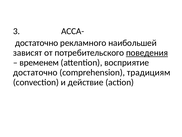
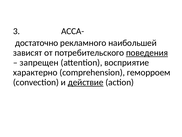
временем: временем -> запрещен (39, 62)
достаточно: достаточно -> характерно (35, 72)
традициям: традициям -> геморроем (149, 72)
действие underline: none -> present (86, 82)
